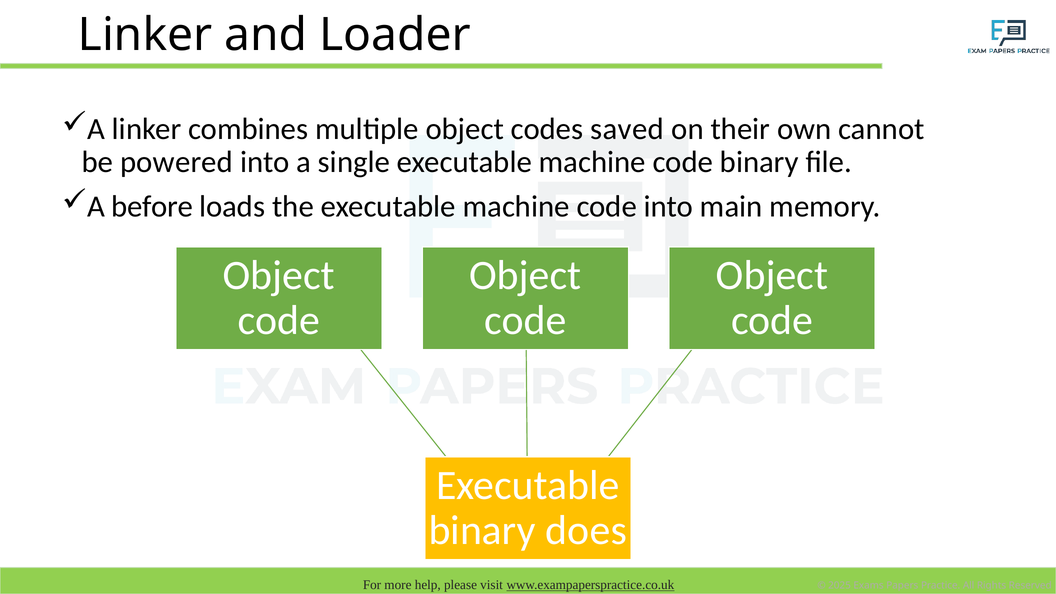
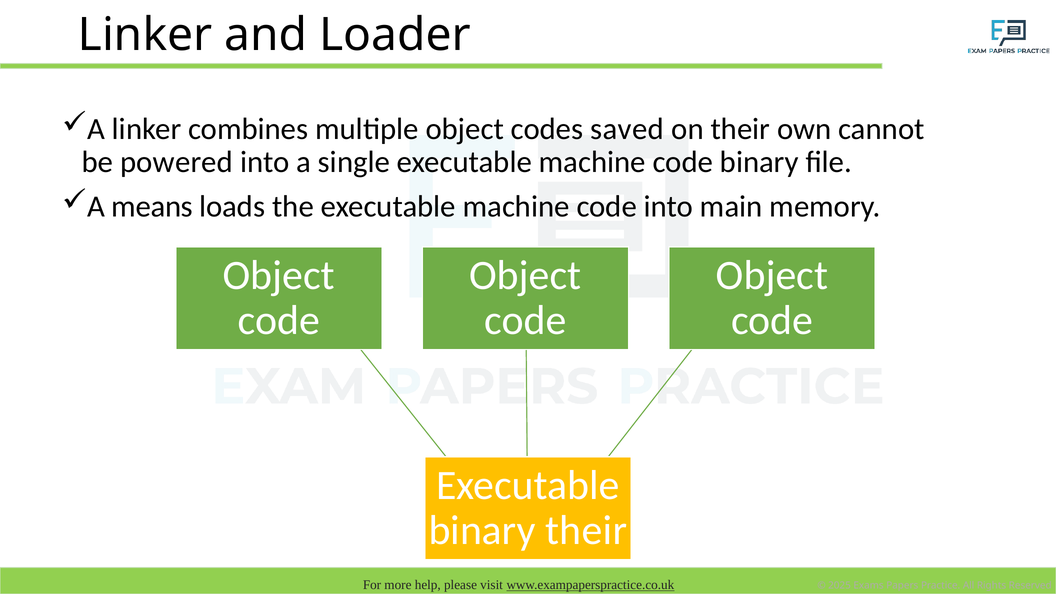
before: before -> means (152, 207)
binary does: does -> their (586, 530)
